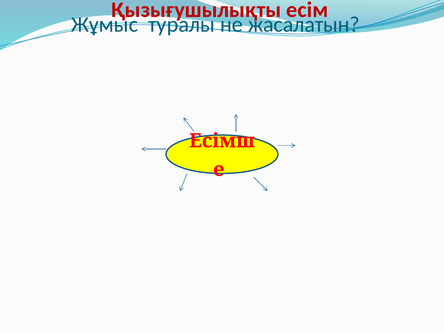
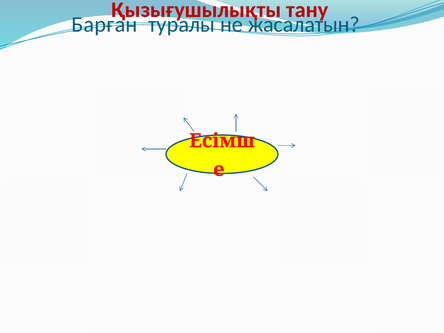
есім: есім -> тану (307, 10)
Жұмыс: Жұмыс -> Барған (104, 25)
